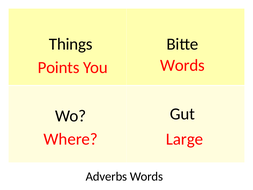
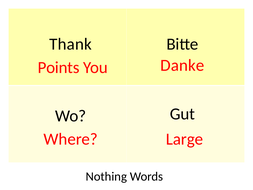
Things: Things -> Thank (71, 44)
You Words: Words -> Danke (182, 65)
Adverbs: Adverbs -> Nothing (106, 176)
